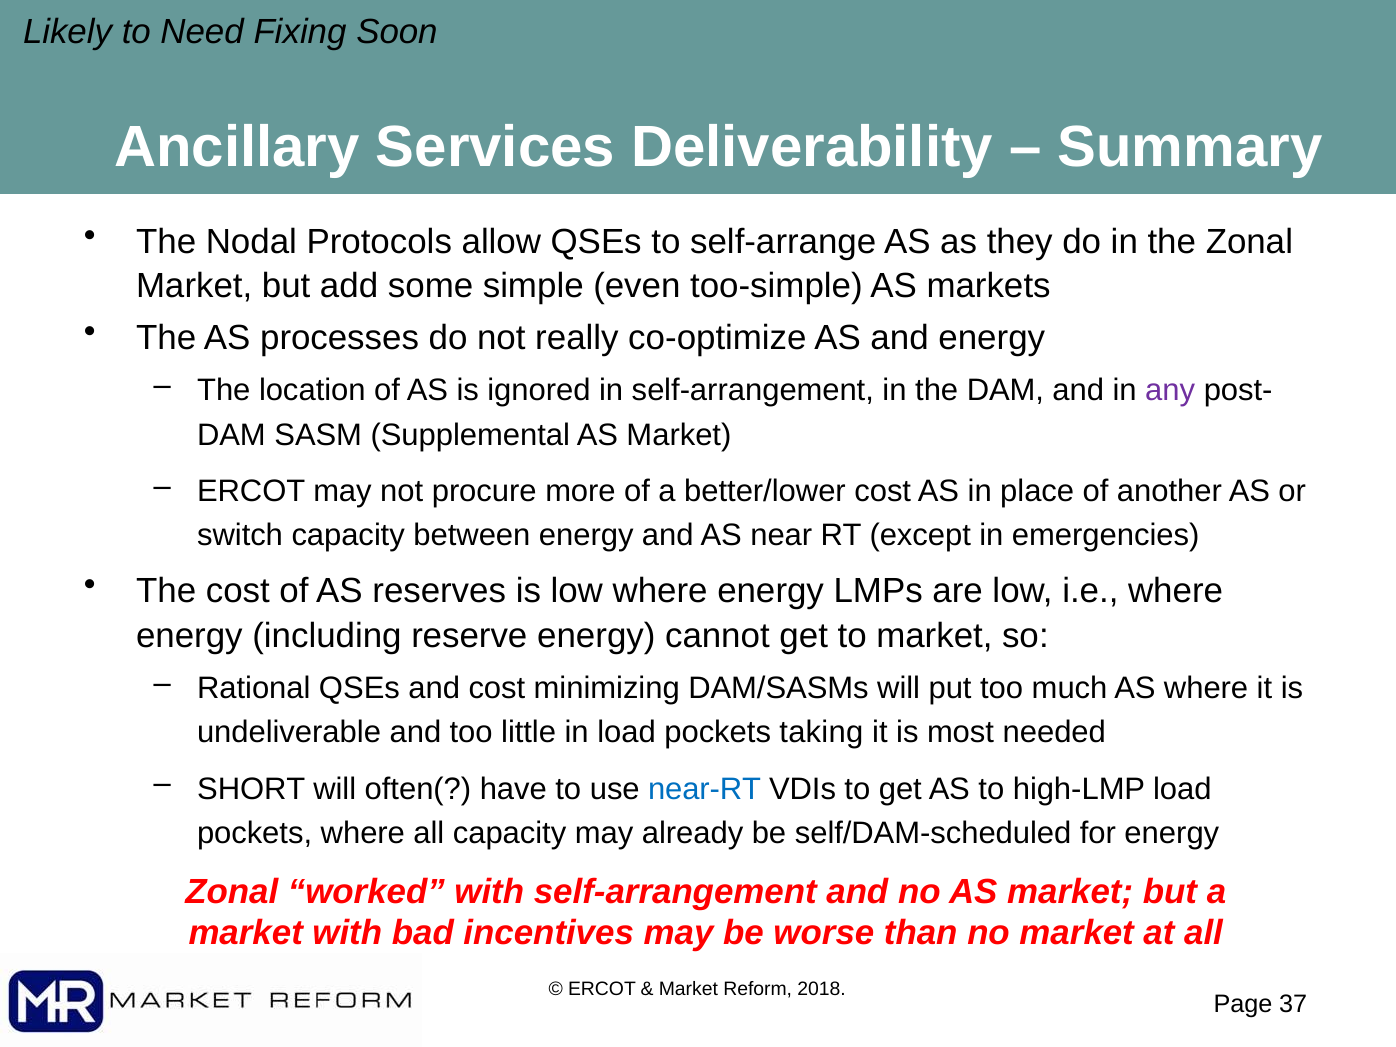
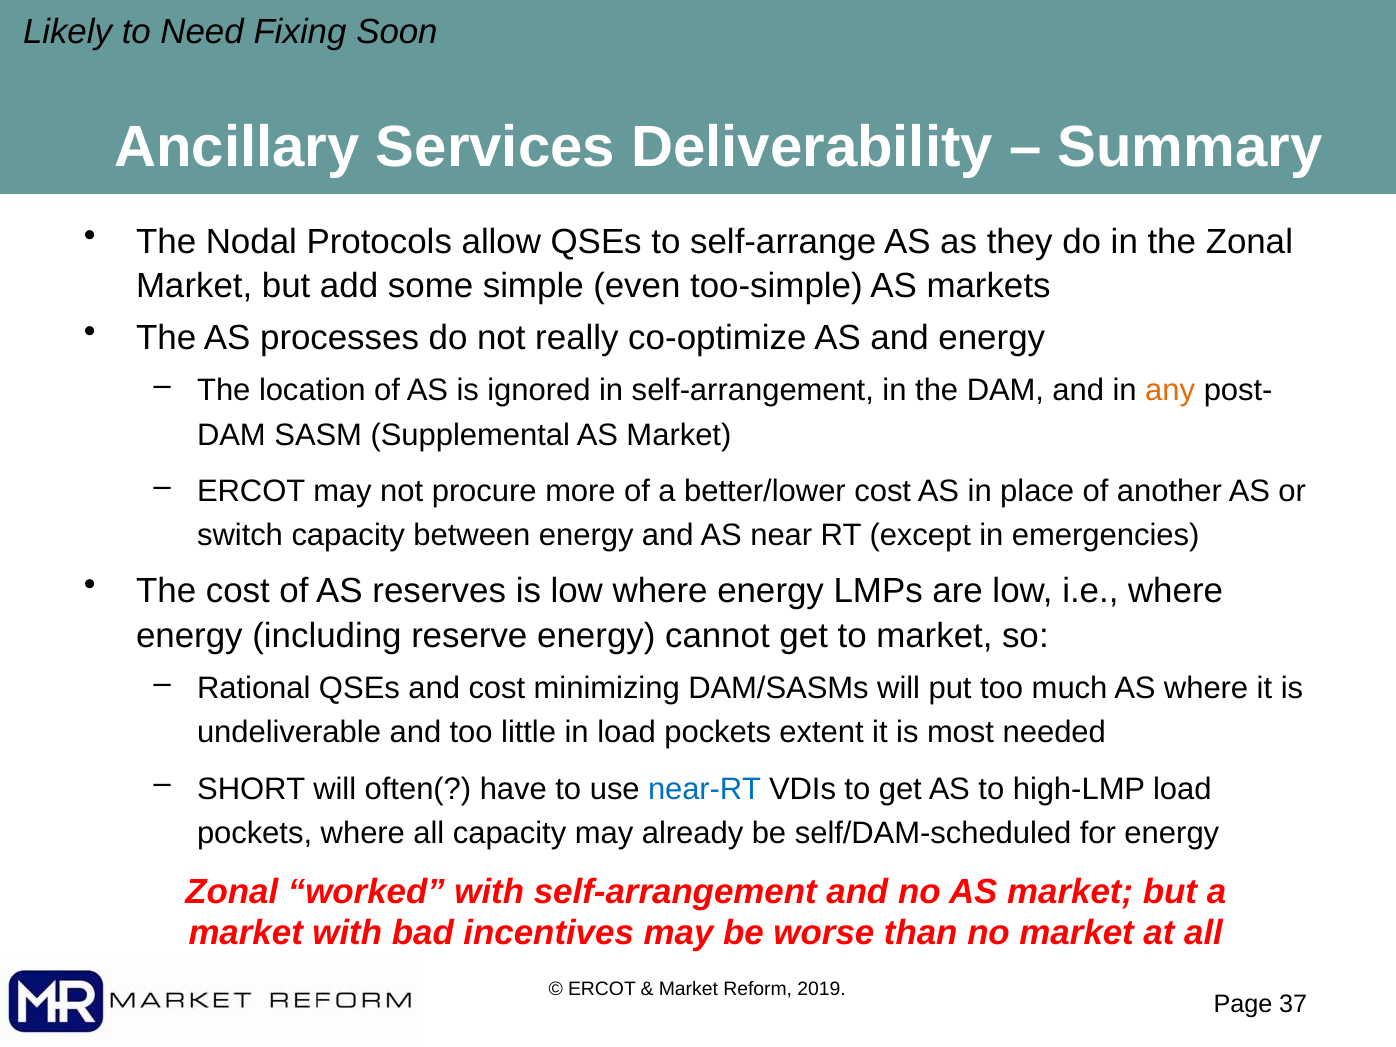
any colour: purple -> orange (1170, 390)
taking: taking -> extent (822, 733)
2018: 2018 -> 2019 (822, 989)
